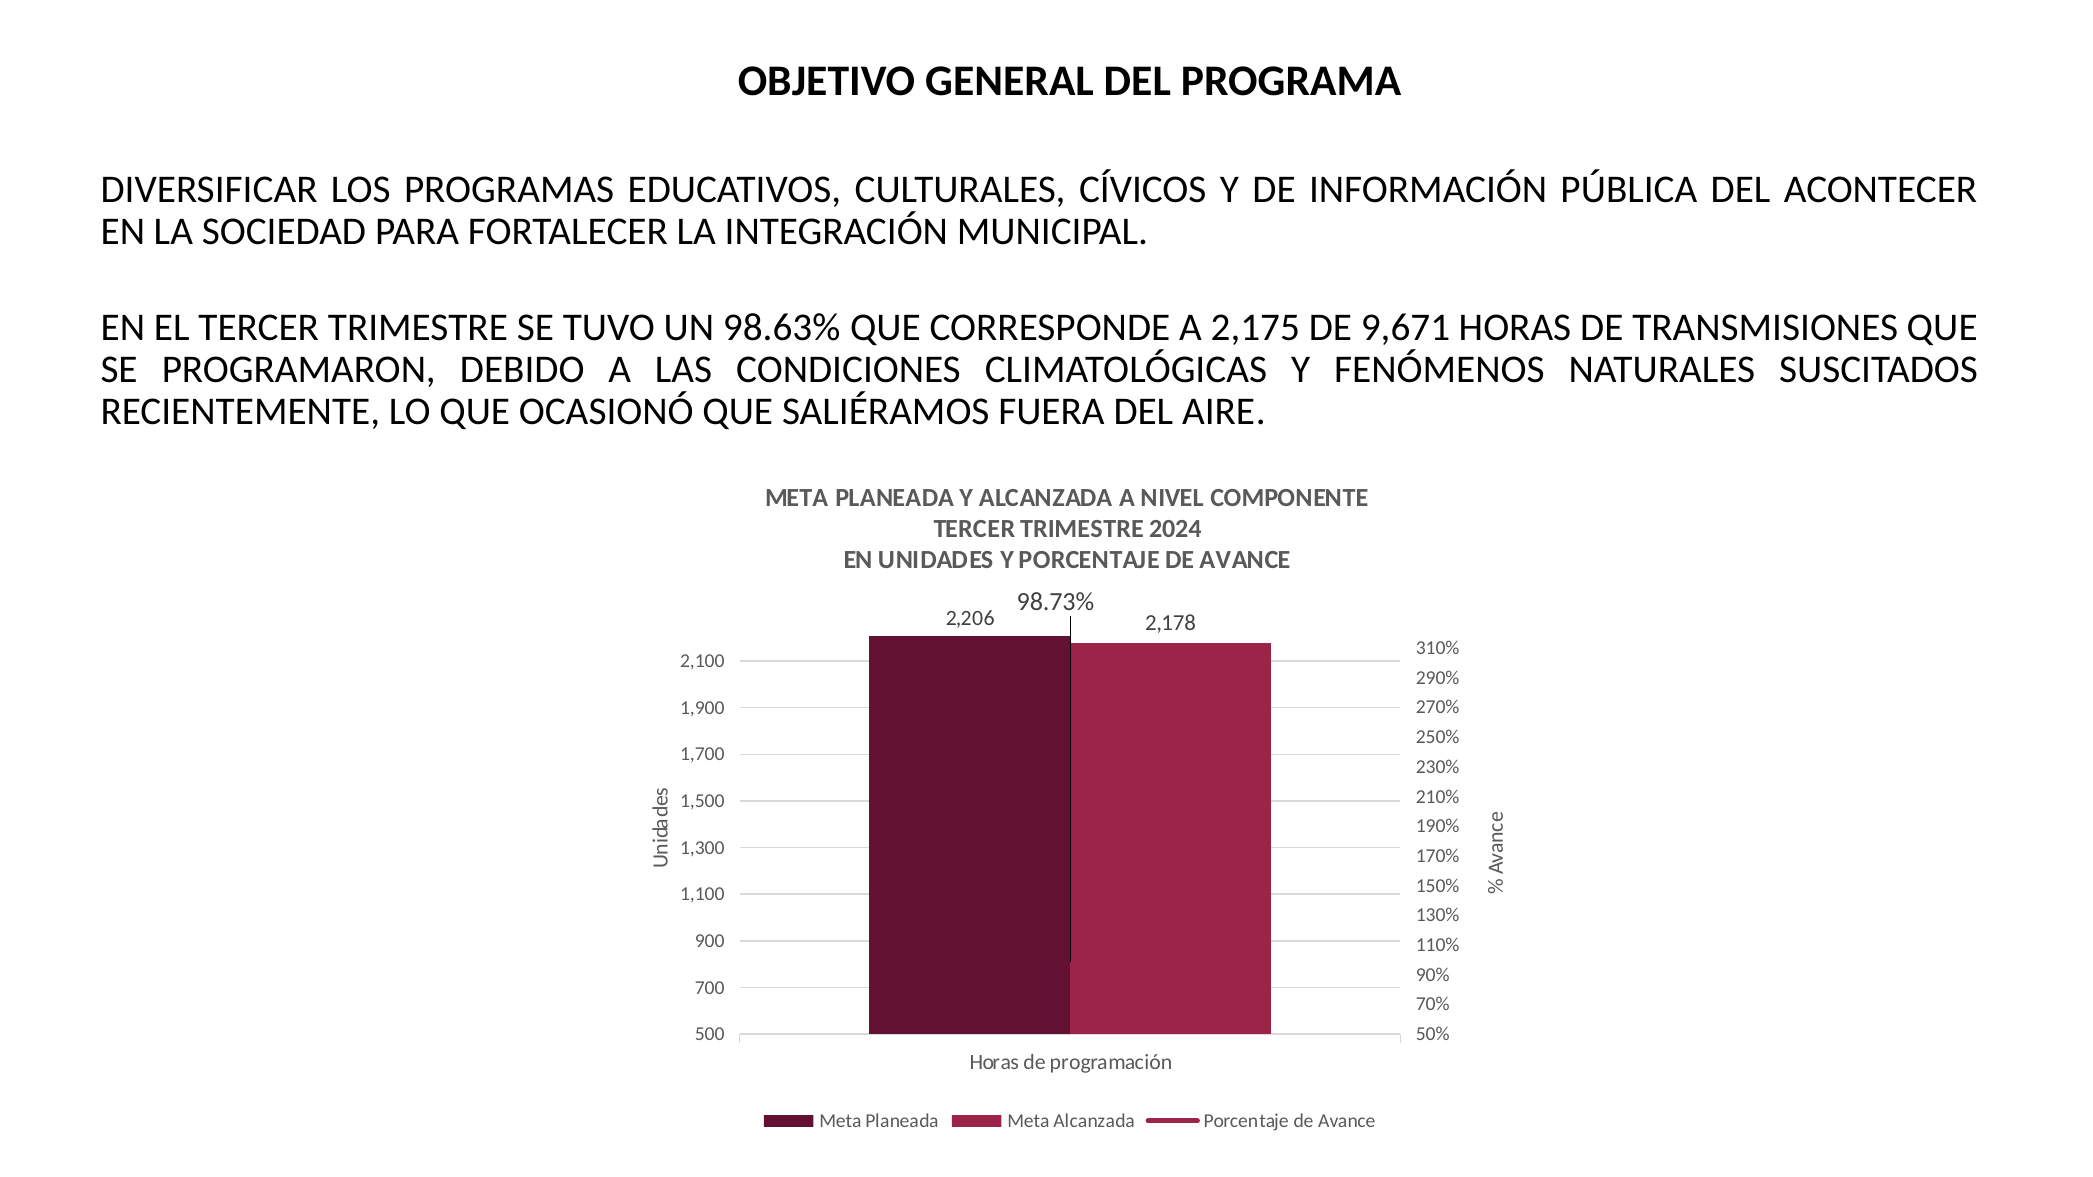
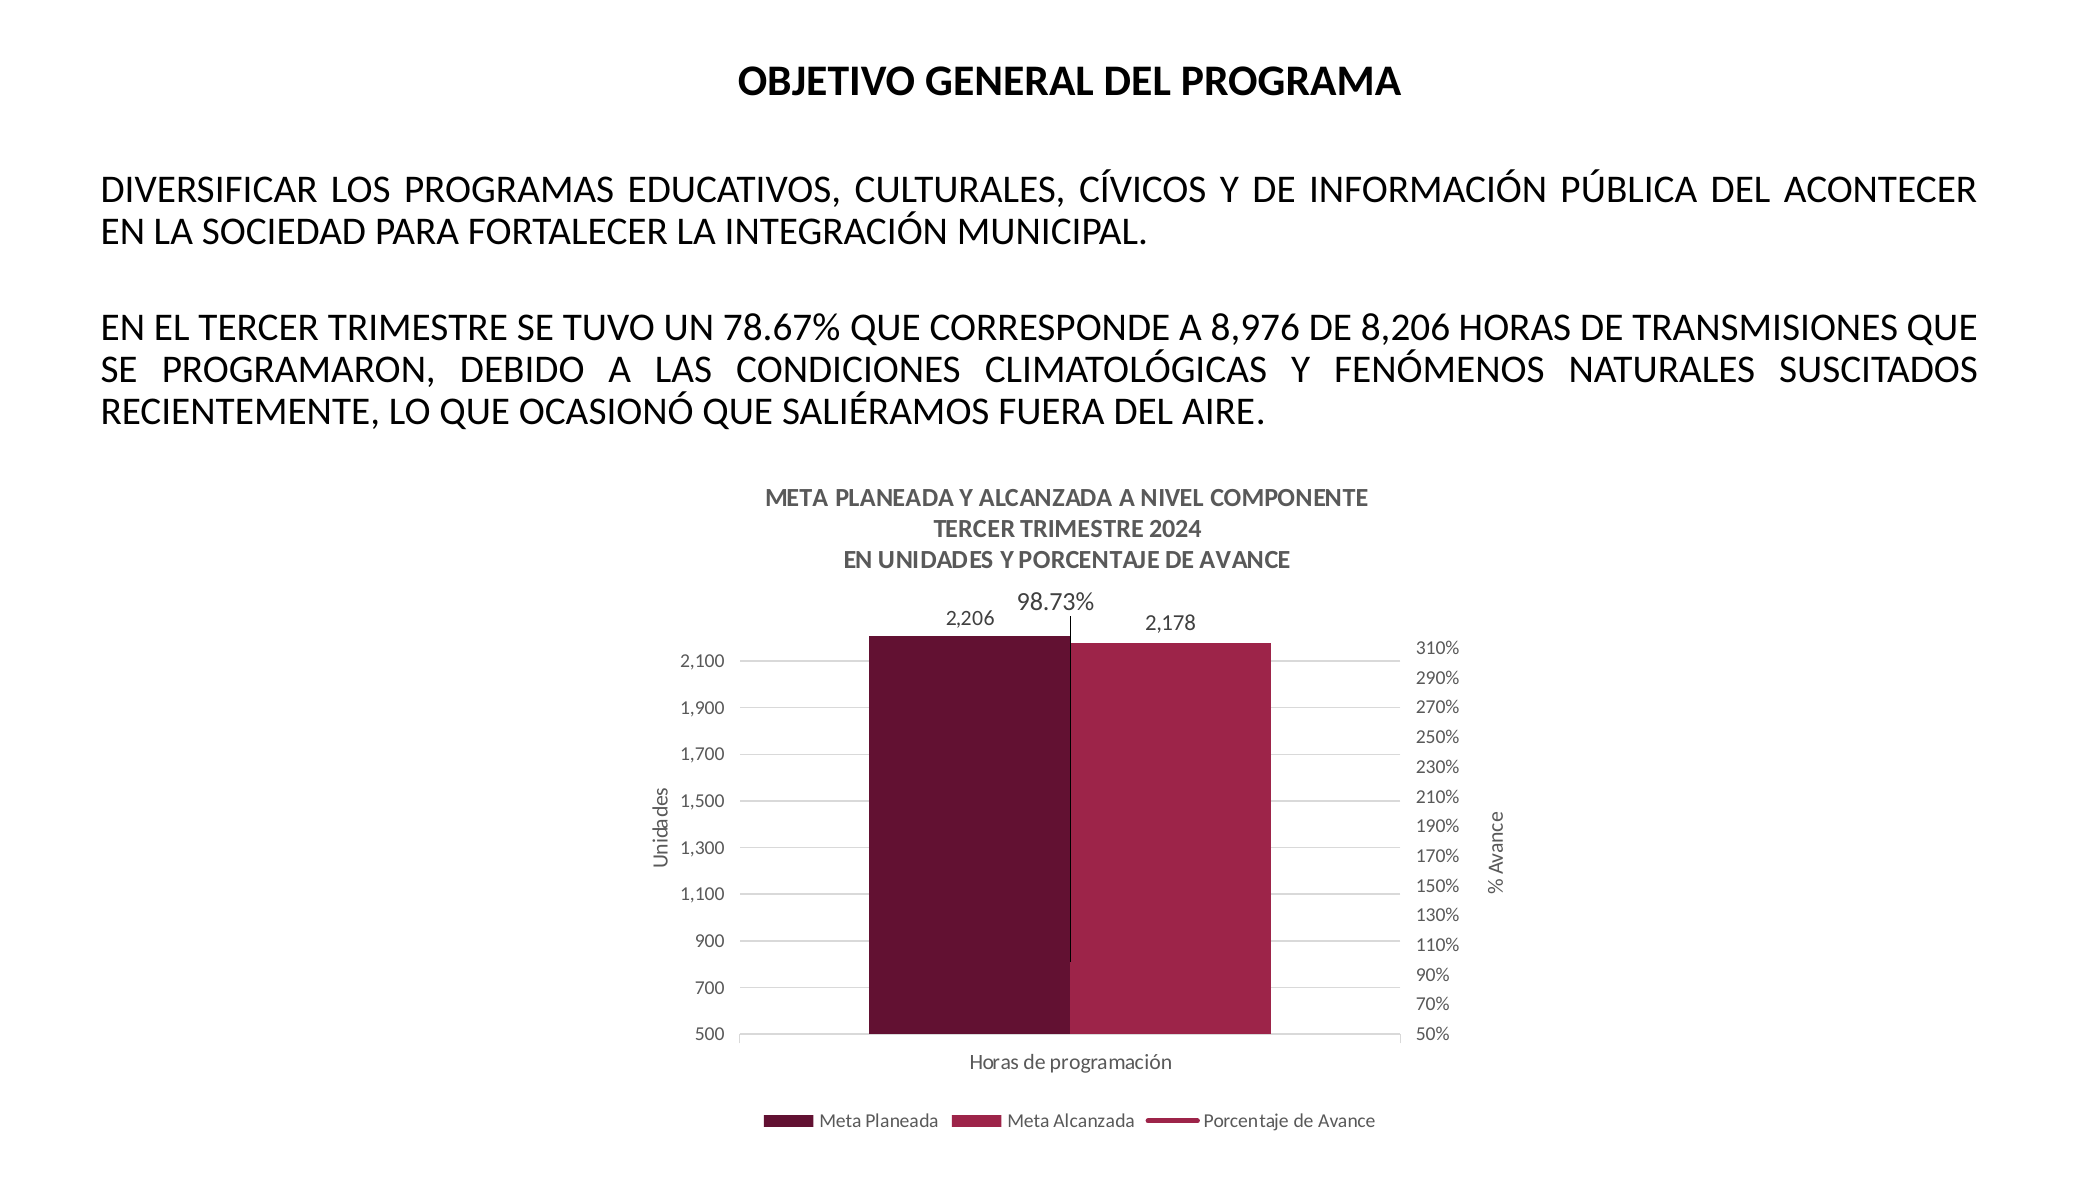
98.63%: 98.63% -> 78.67% (782, 327)
2,175: 2,175 -> 8,976 (1255, 327)
9,671: 9,671 -> 8,206 (1405, 327)
